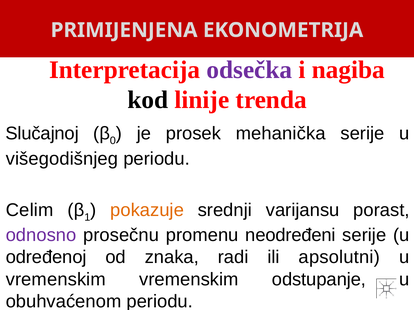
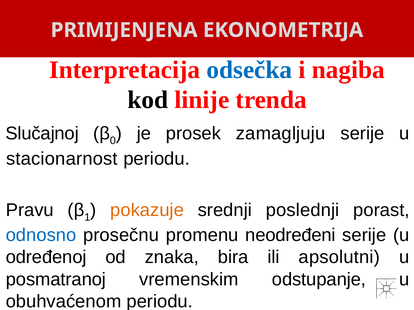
odsečka colour: purple -> blue (249, 70)
mehanička: mehanička -> zamagljuju (281, 134)
višegodišnjeg: višegodišnjeg -> stacionarnost (62, 159)
Celim: Celim -> Pravu (30, 210)
varijansu: varijansu -> poslednji (303, 210)
odnosno colour: purple -> blue (41, 236)
radi: radi -> bira (233, 258)
vremenskim: vremenskim -> posmatranoj (56, 280)
